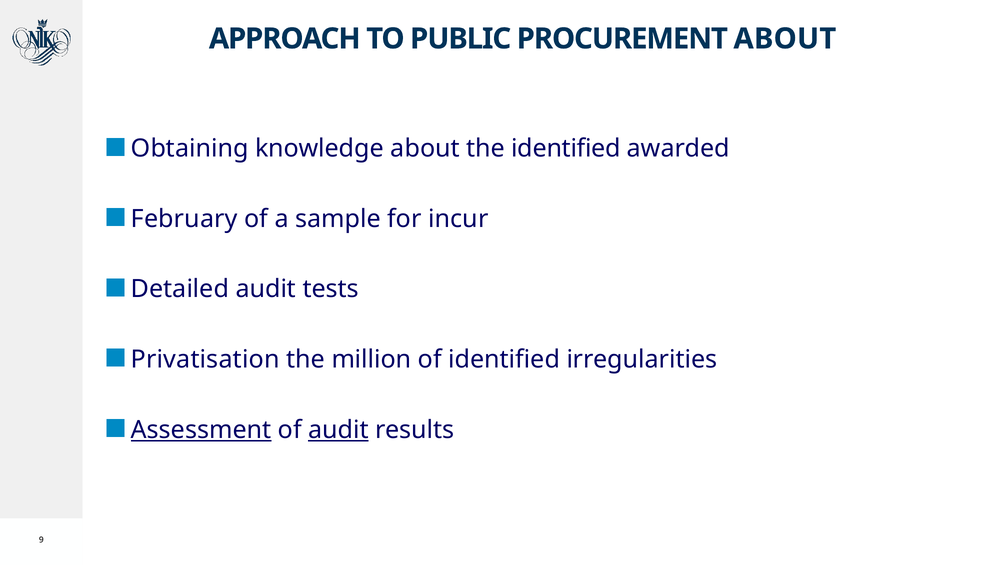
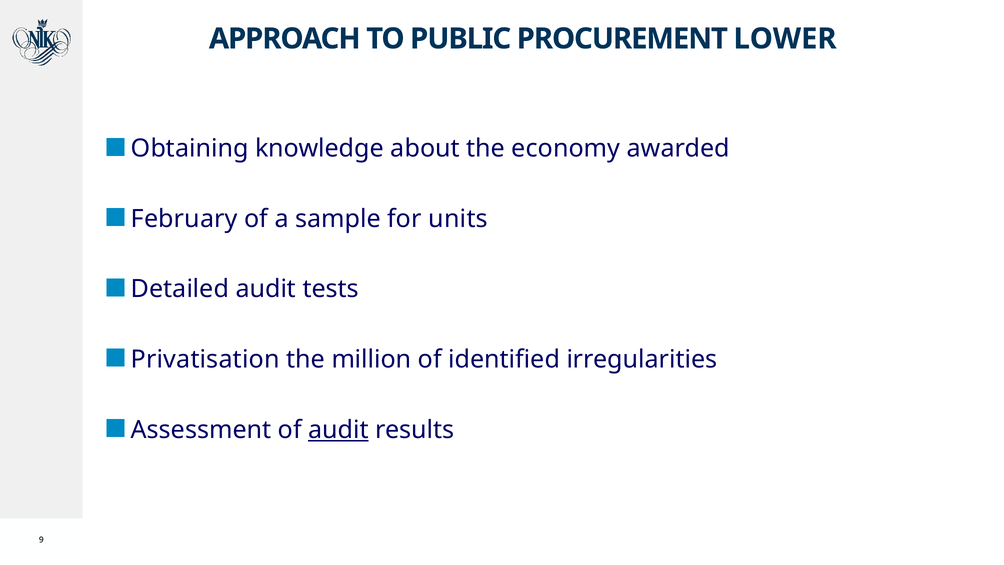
PROCUREMENT ABOUT: ABOUT -> LOWER (785, 39)
the identified: identified -> economy (566, 149)
incur: incur -> units (458, 219)
Assessment underline: present -> none (201, 430)
